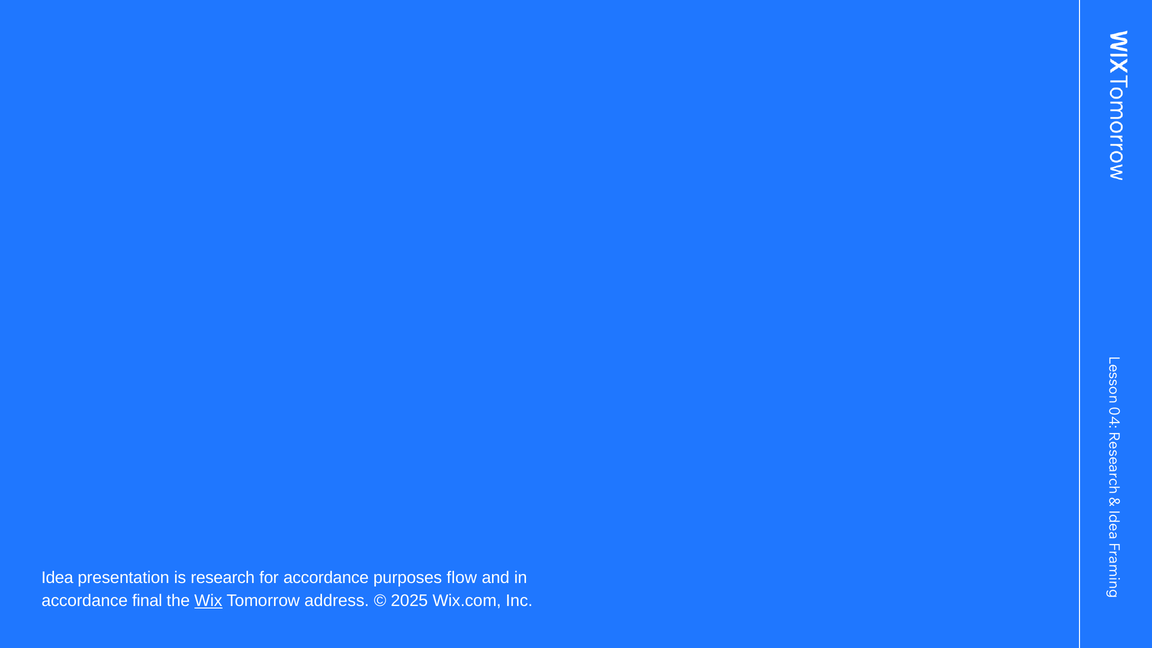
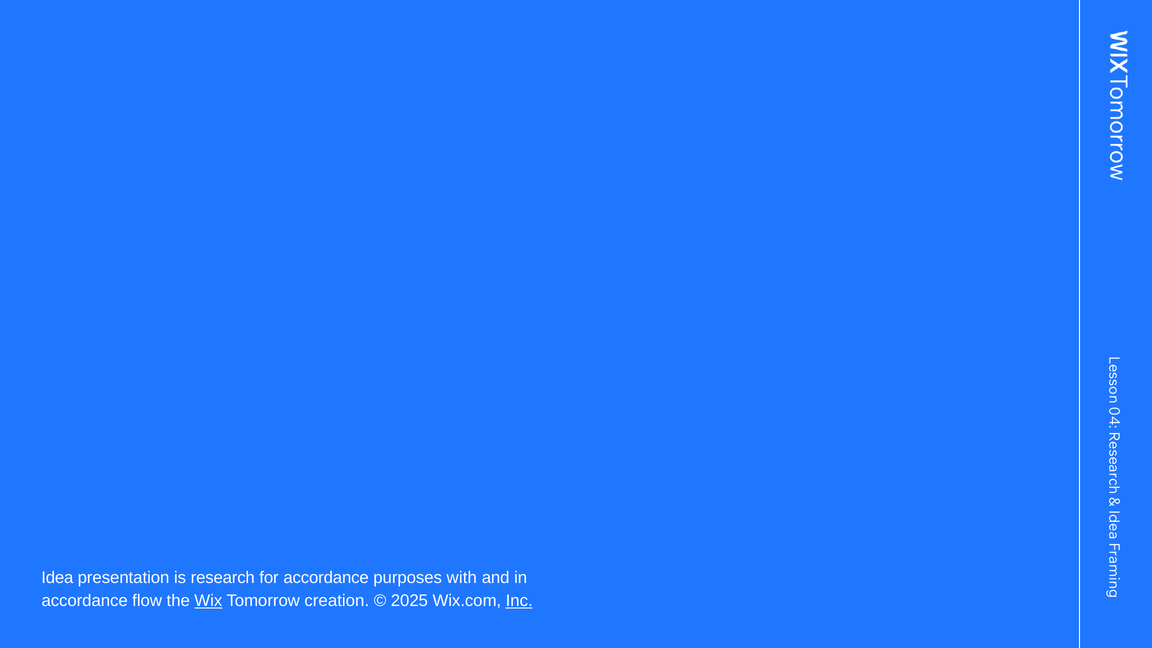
flow: flow -> with (462, 577)
final: final -> flow (147, 601)
address: address -> creation (337, 601)
Inc underline: none -> present (519, 601)
